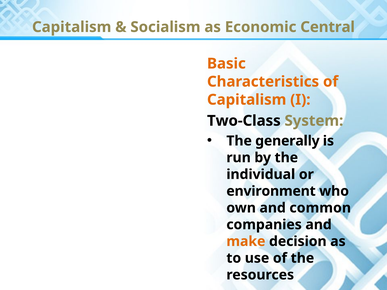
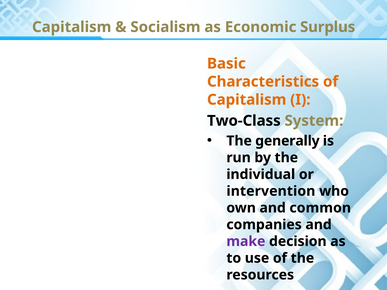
Central: Central -> Surplus (328, 27)
environment: environment -> intervention (271, 191)
make colour: orange -> purple (246, 242)
